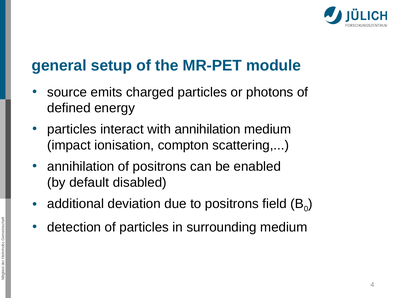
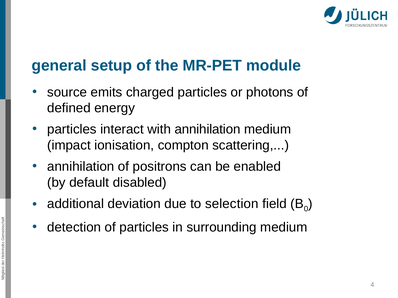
to positrons: positrons -> selection (232, 204)
